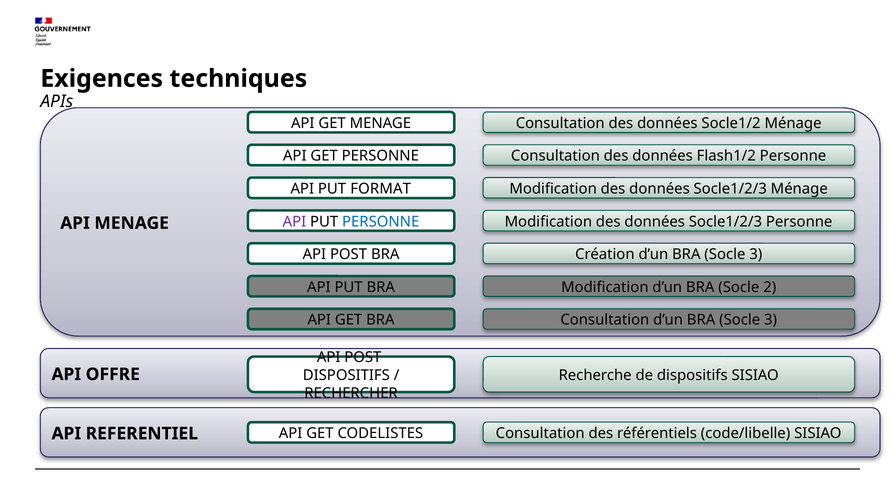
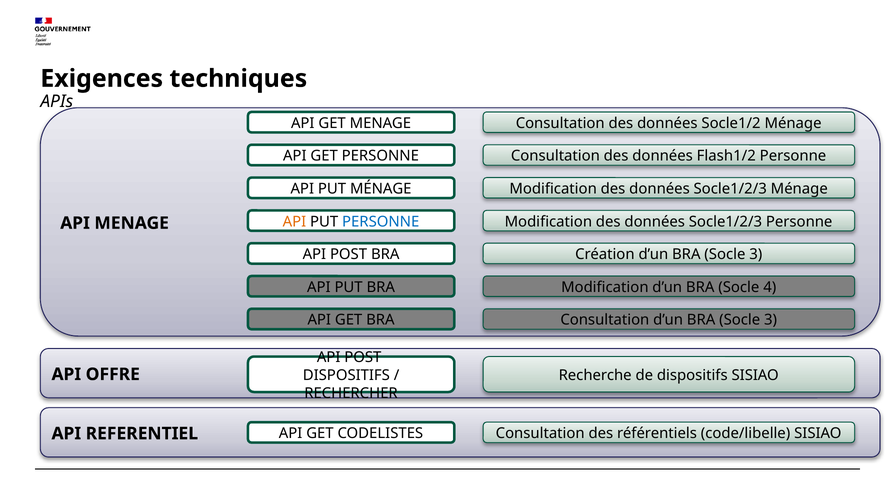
PUT FORMAT: FORMAT -> MÉNAGE (381, 189)
API colour: purple -> orange (294, 221)
2: 2 -> 4 (770, 287)
